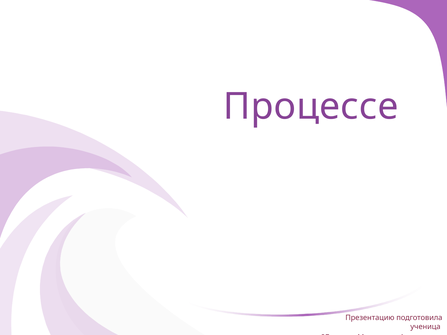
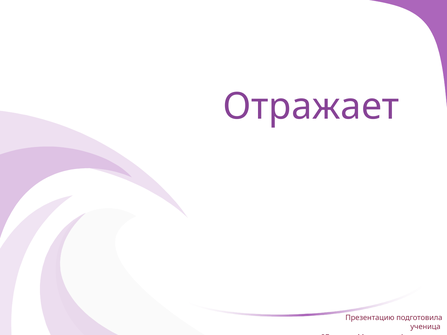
Процессе: Процессе -> Отражает (311, 107)
